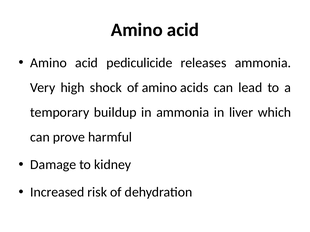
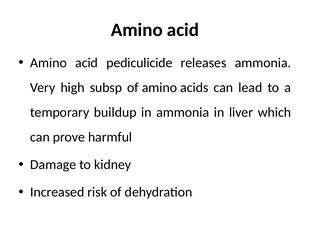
shock: shock -> subsp (106, 88)
